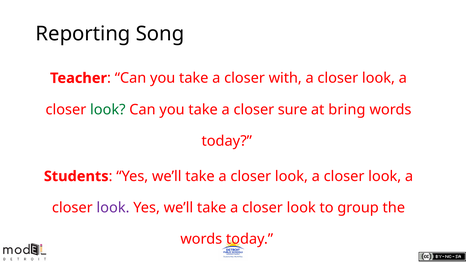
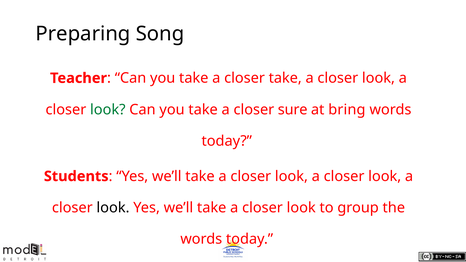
Reporting: Reporting -> Preparing (83, 34)
closer with: with -> take (285, 78)
look colour: purple -> black (113, 208)
